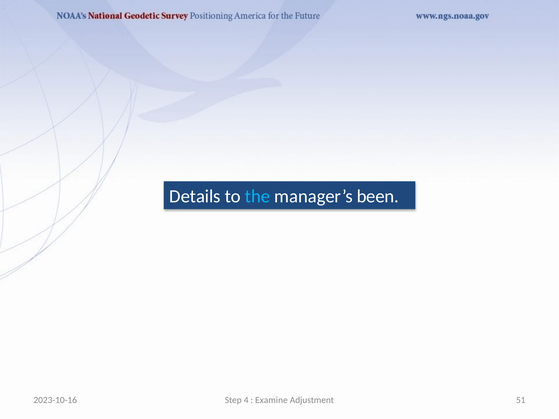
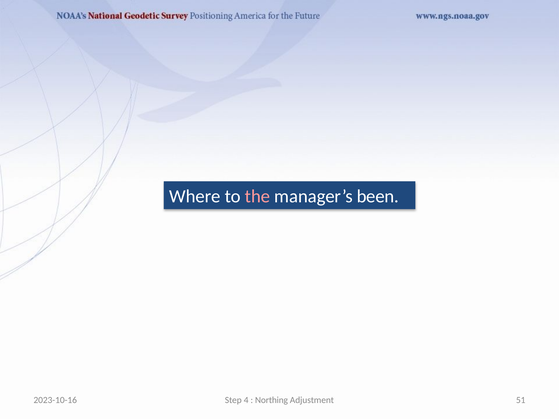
Details: Details -> Where (195, 197)
the colour: light blue -> pink (257, 197)
Examine: Examine -> Northing (272, 400)
